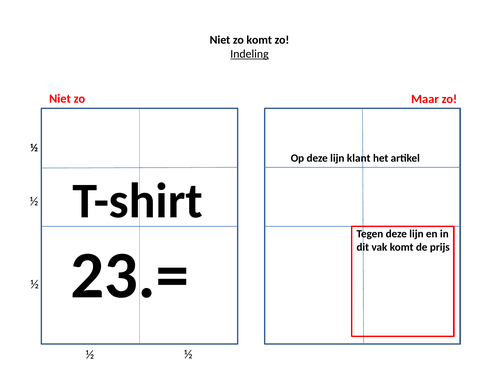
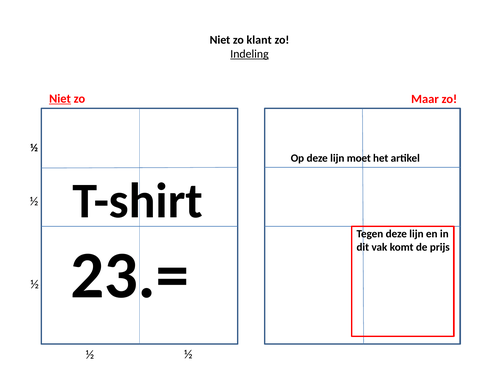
zo komt: komt -> klant (259, 40)
Niet underline: none -> present (60, 99)
klant: klant -> moet (359, 158)
